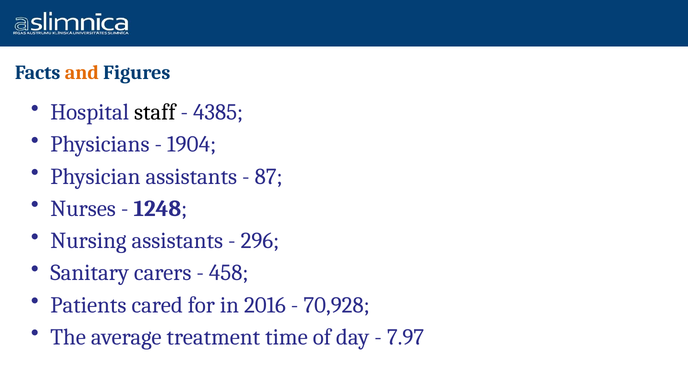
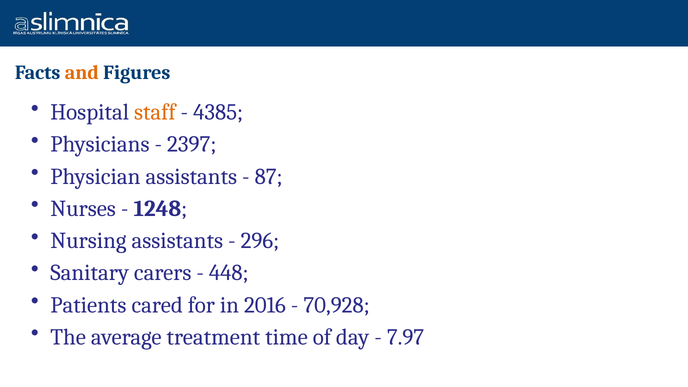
staff colour: black -> orange (155, 112)
1904: 1904 -> 2397 (192, 144)
458: 458 -> 448 (229, 273)
